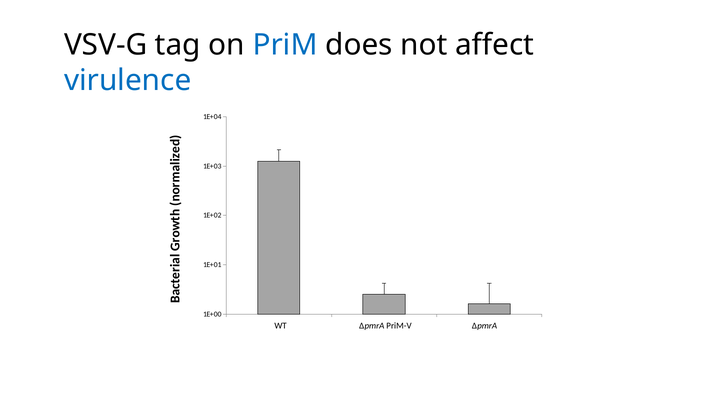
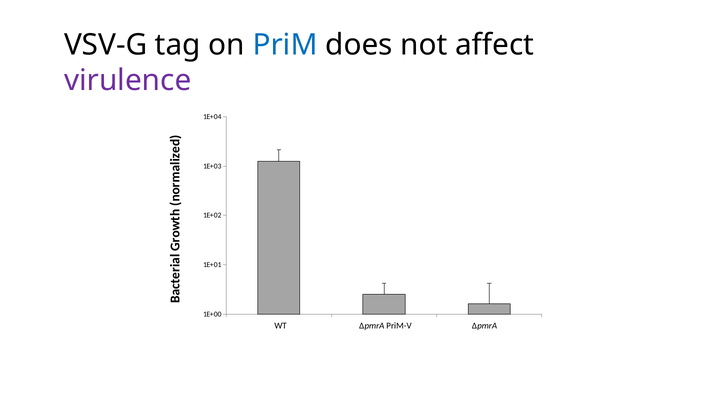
virulence colour: blue -> purple (128, 81)
